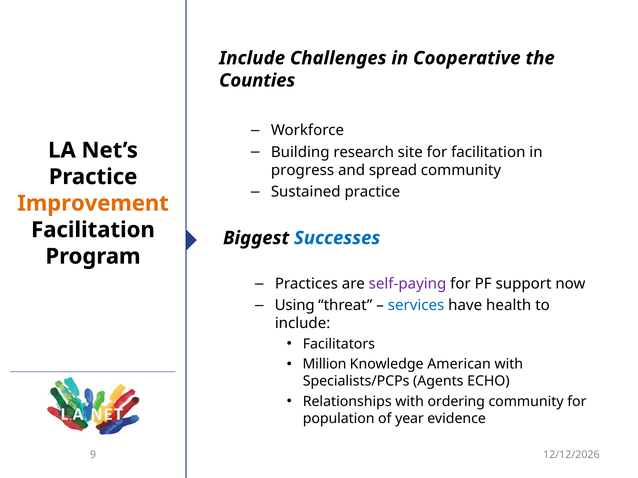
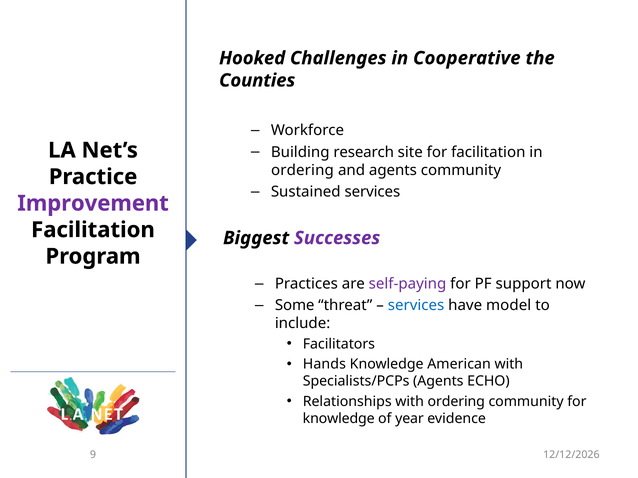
Include: Include -> Hooked (252, 58)
progress: progress -> ordering (302, 170)
and spread: spread -> agents (393, 170)
Sustained practice: practice -> services (372, 192)
Improvement colour: orange -> purple (93, 204)
Successes colour: blue -> purple (337, 238)
Using: Using -> Some (295, 306)
health: health -> model (509, 306)
Million: Million -> Hands (324, 365)
population: population -> knowledge (339, 419)
